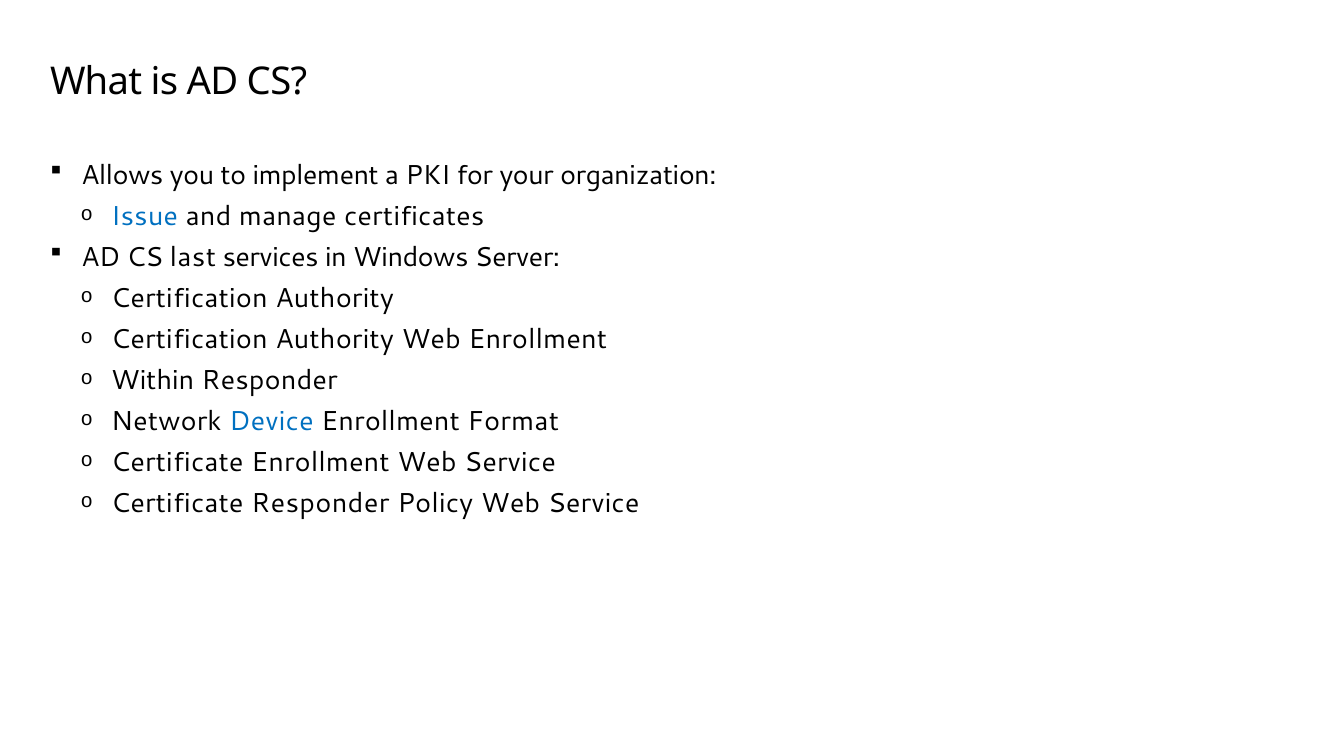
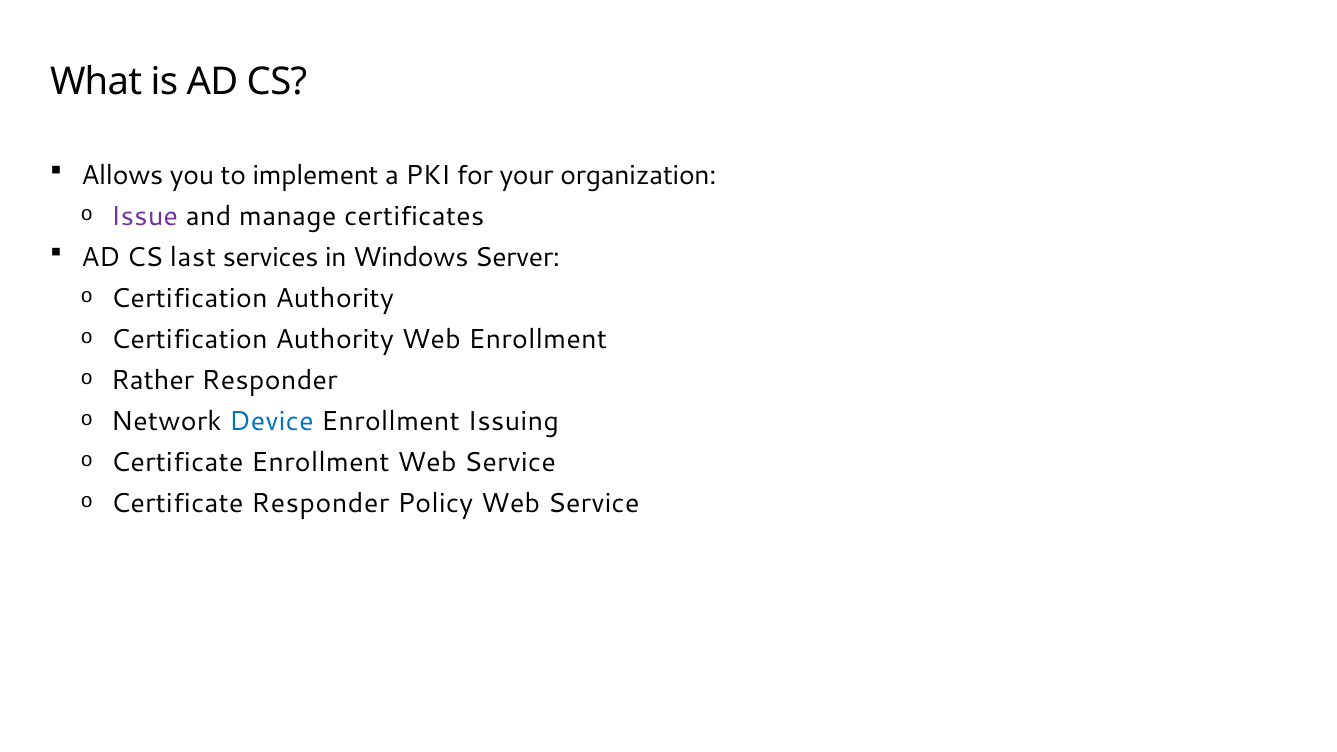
Issue colour: blue -> purple (145, 217)
Within: Within -> Rather (153, 381)
Format: Format -> Issuing (513, 422)
